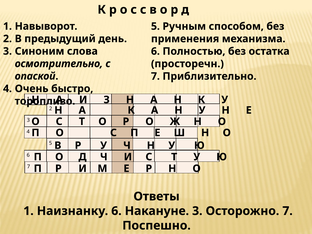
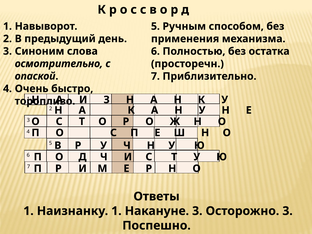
Наизнанку 6: 6 -> 1 (116, 211)
Осторожно 7: 7 -> 3 (288, 211)
